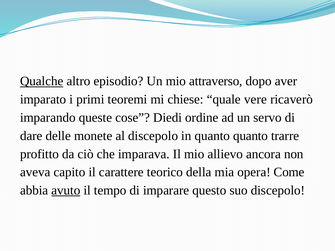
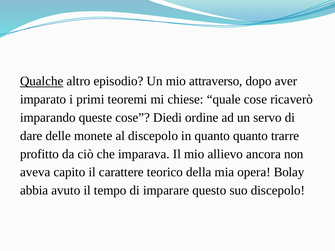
quale vere: vere -> cose (256, 99)
Come: Come -> Bolay (289, 172)
avuto underline: present -> none (66, 191)
